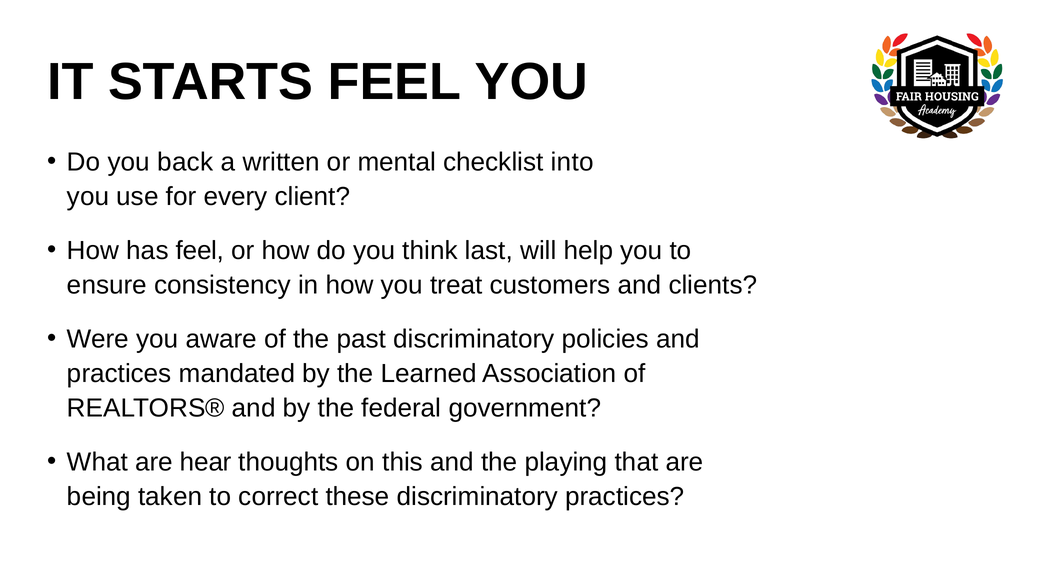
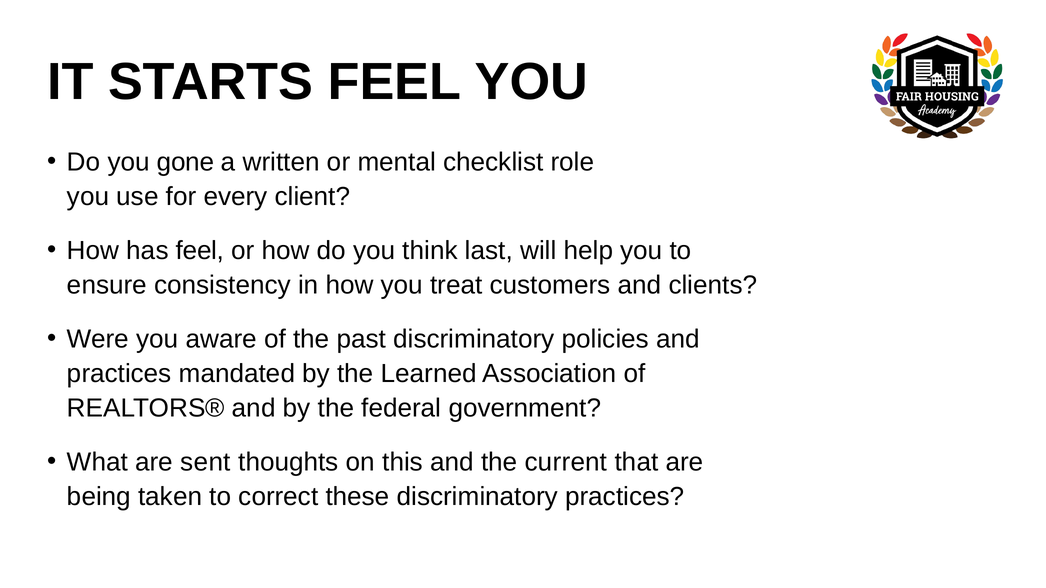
back: back -> gone (186, 162)
into: into -> role (572, 162)
hear: hear -> sent (205, 462)
playing: playing -> current (566, 462)
